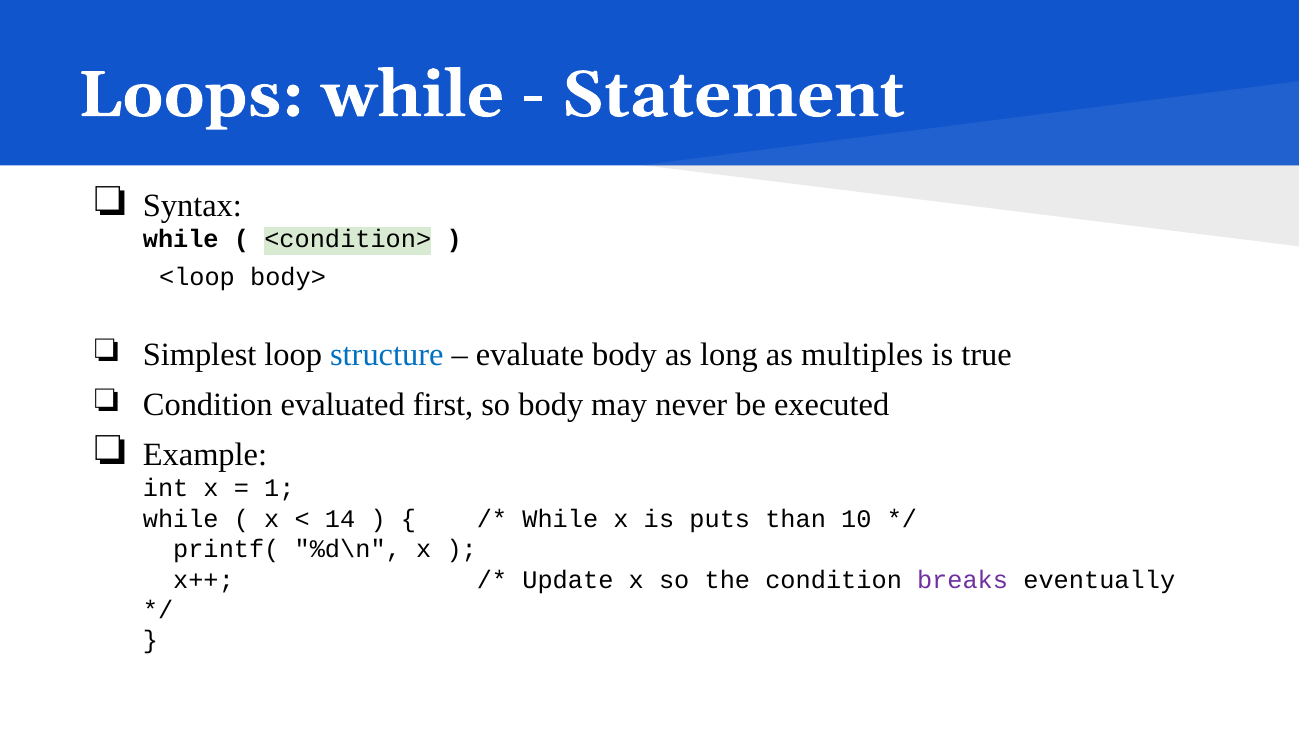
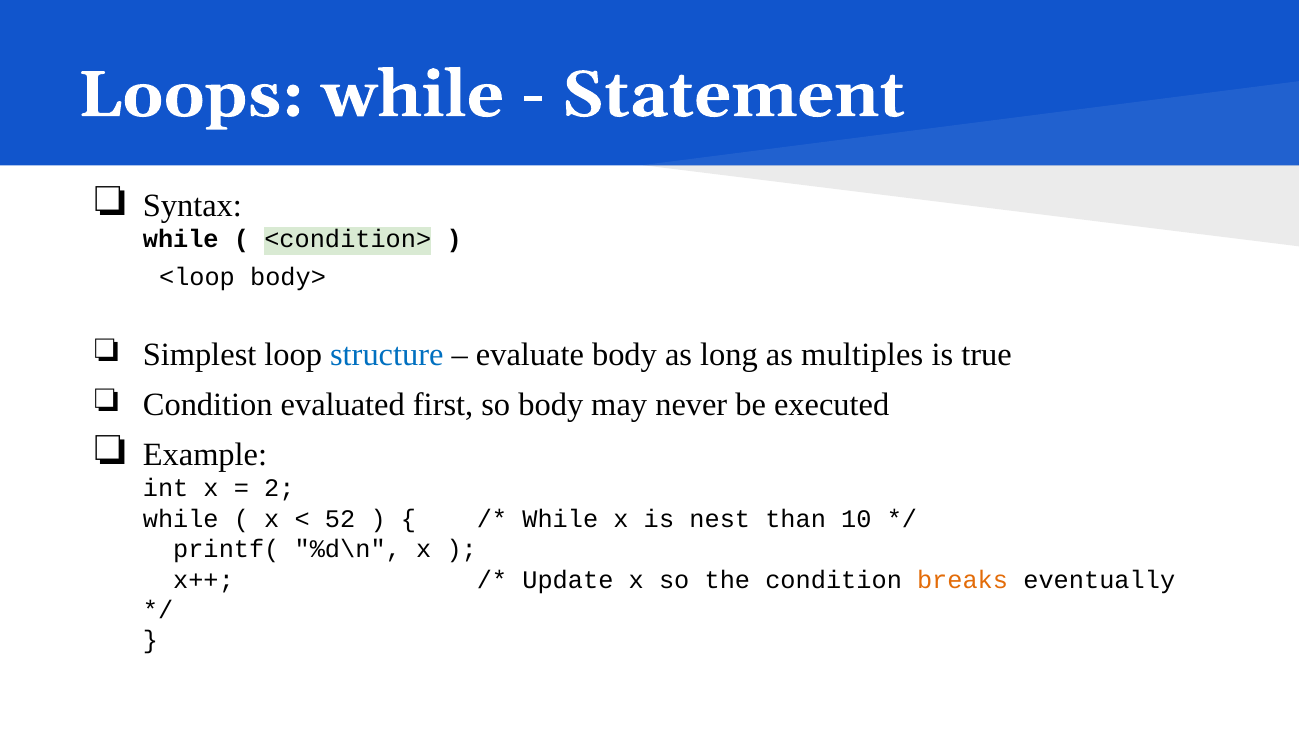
1: 1 -> 2 (279, 488)
14: 14 -> 52 (340, 519)
puts: puts -> nest (720, 519)
breaks colour: purple -> orange (963, 579)
